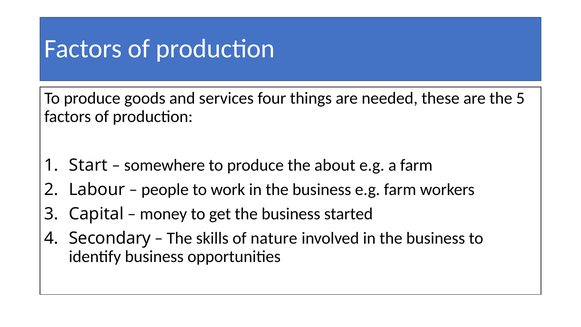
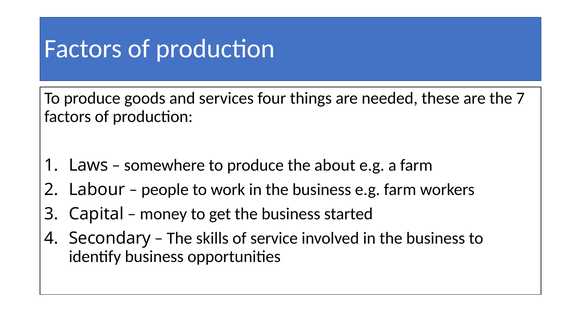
5: 5 -> 7 (520, 98)
Start: Start -> Laws (88, 165)
nature: nature -> service (274, 238)
